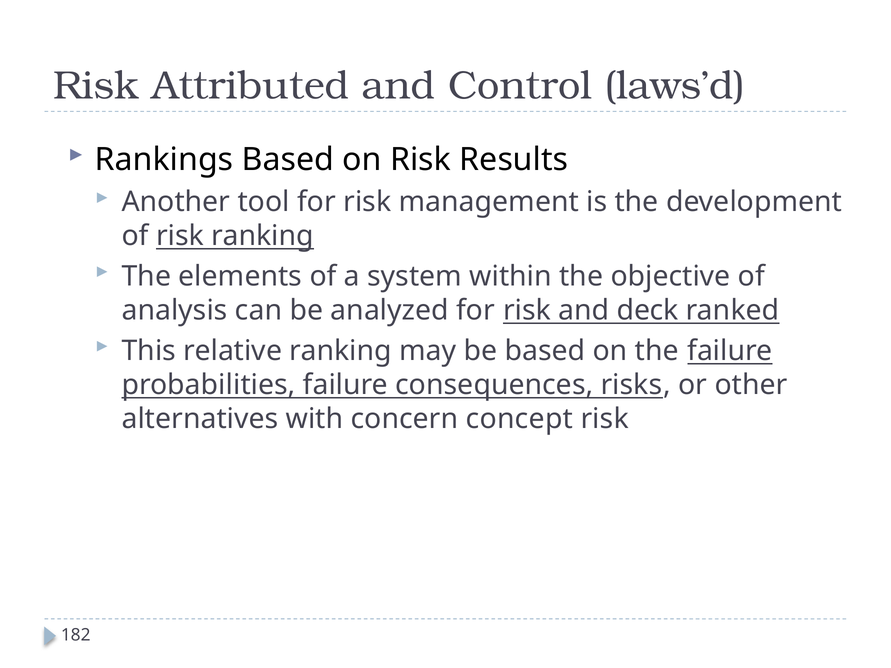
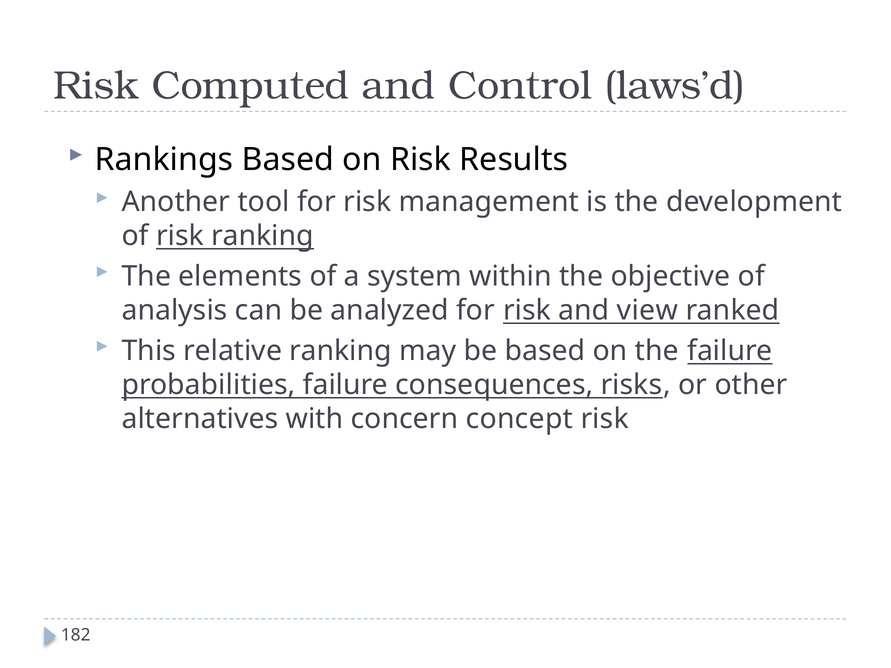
Attributed: Attributed -> Computed (251, 86)
deck: deck -> view (647, 310)
